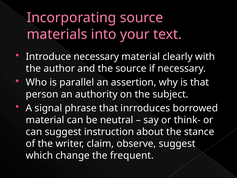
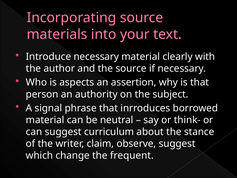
parallel: parallel -> aspects (77, 82)
instruction: instruction -> curriculum (109, 132)
